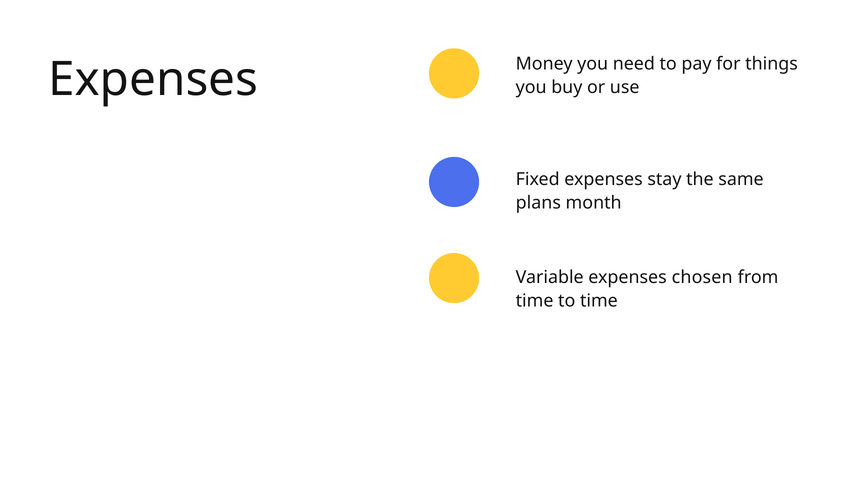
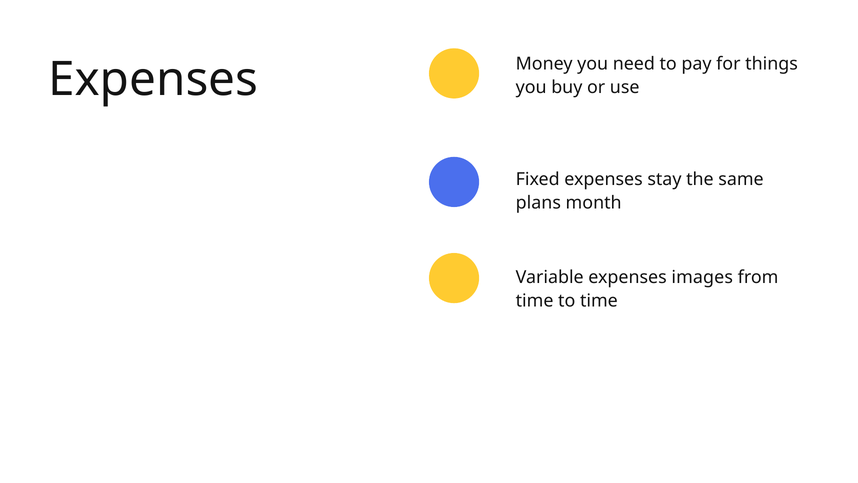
chosen: chosen -> images (702, 277)
